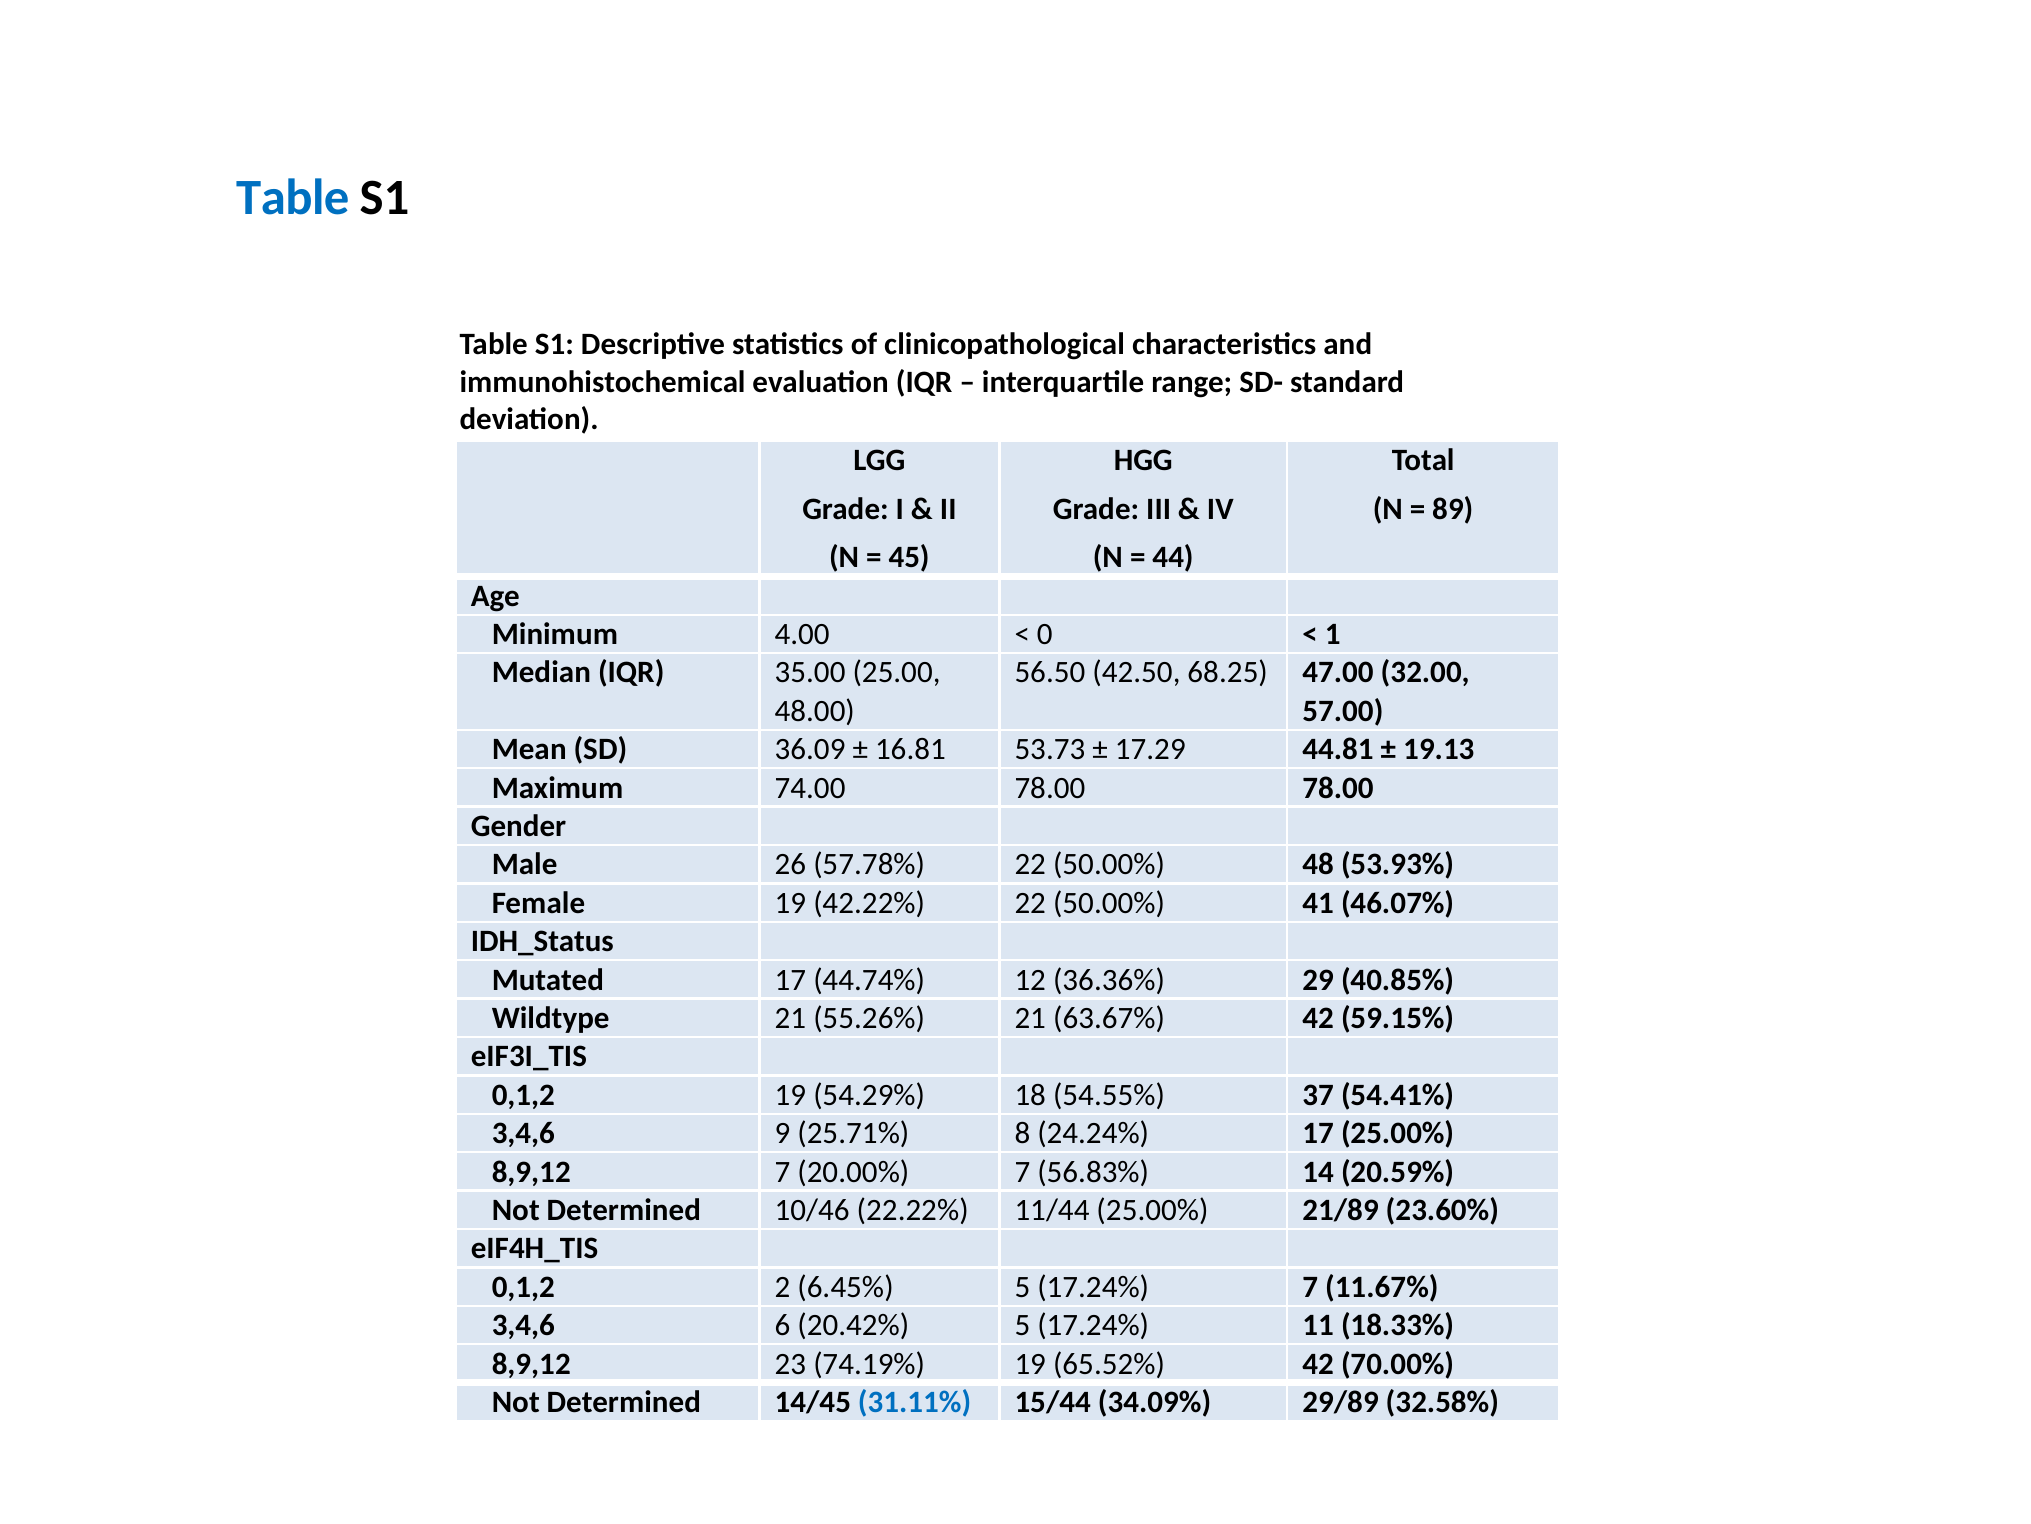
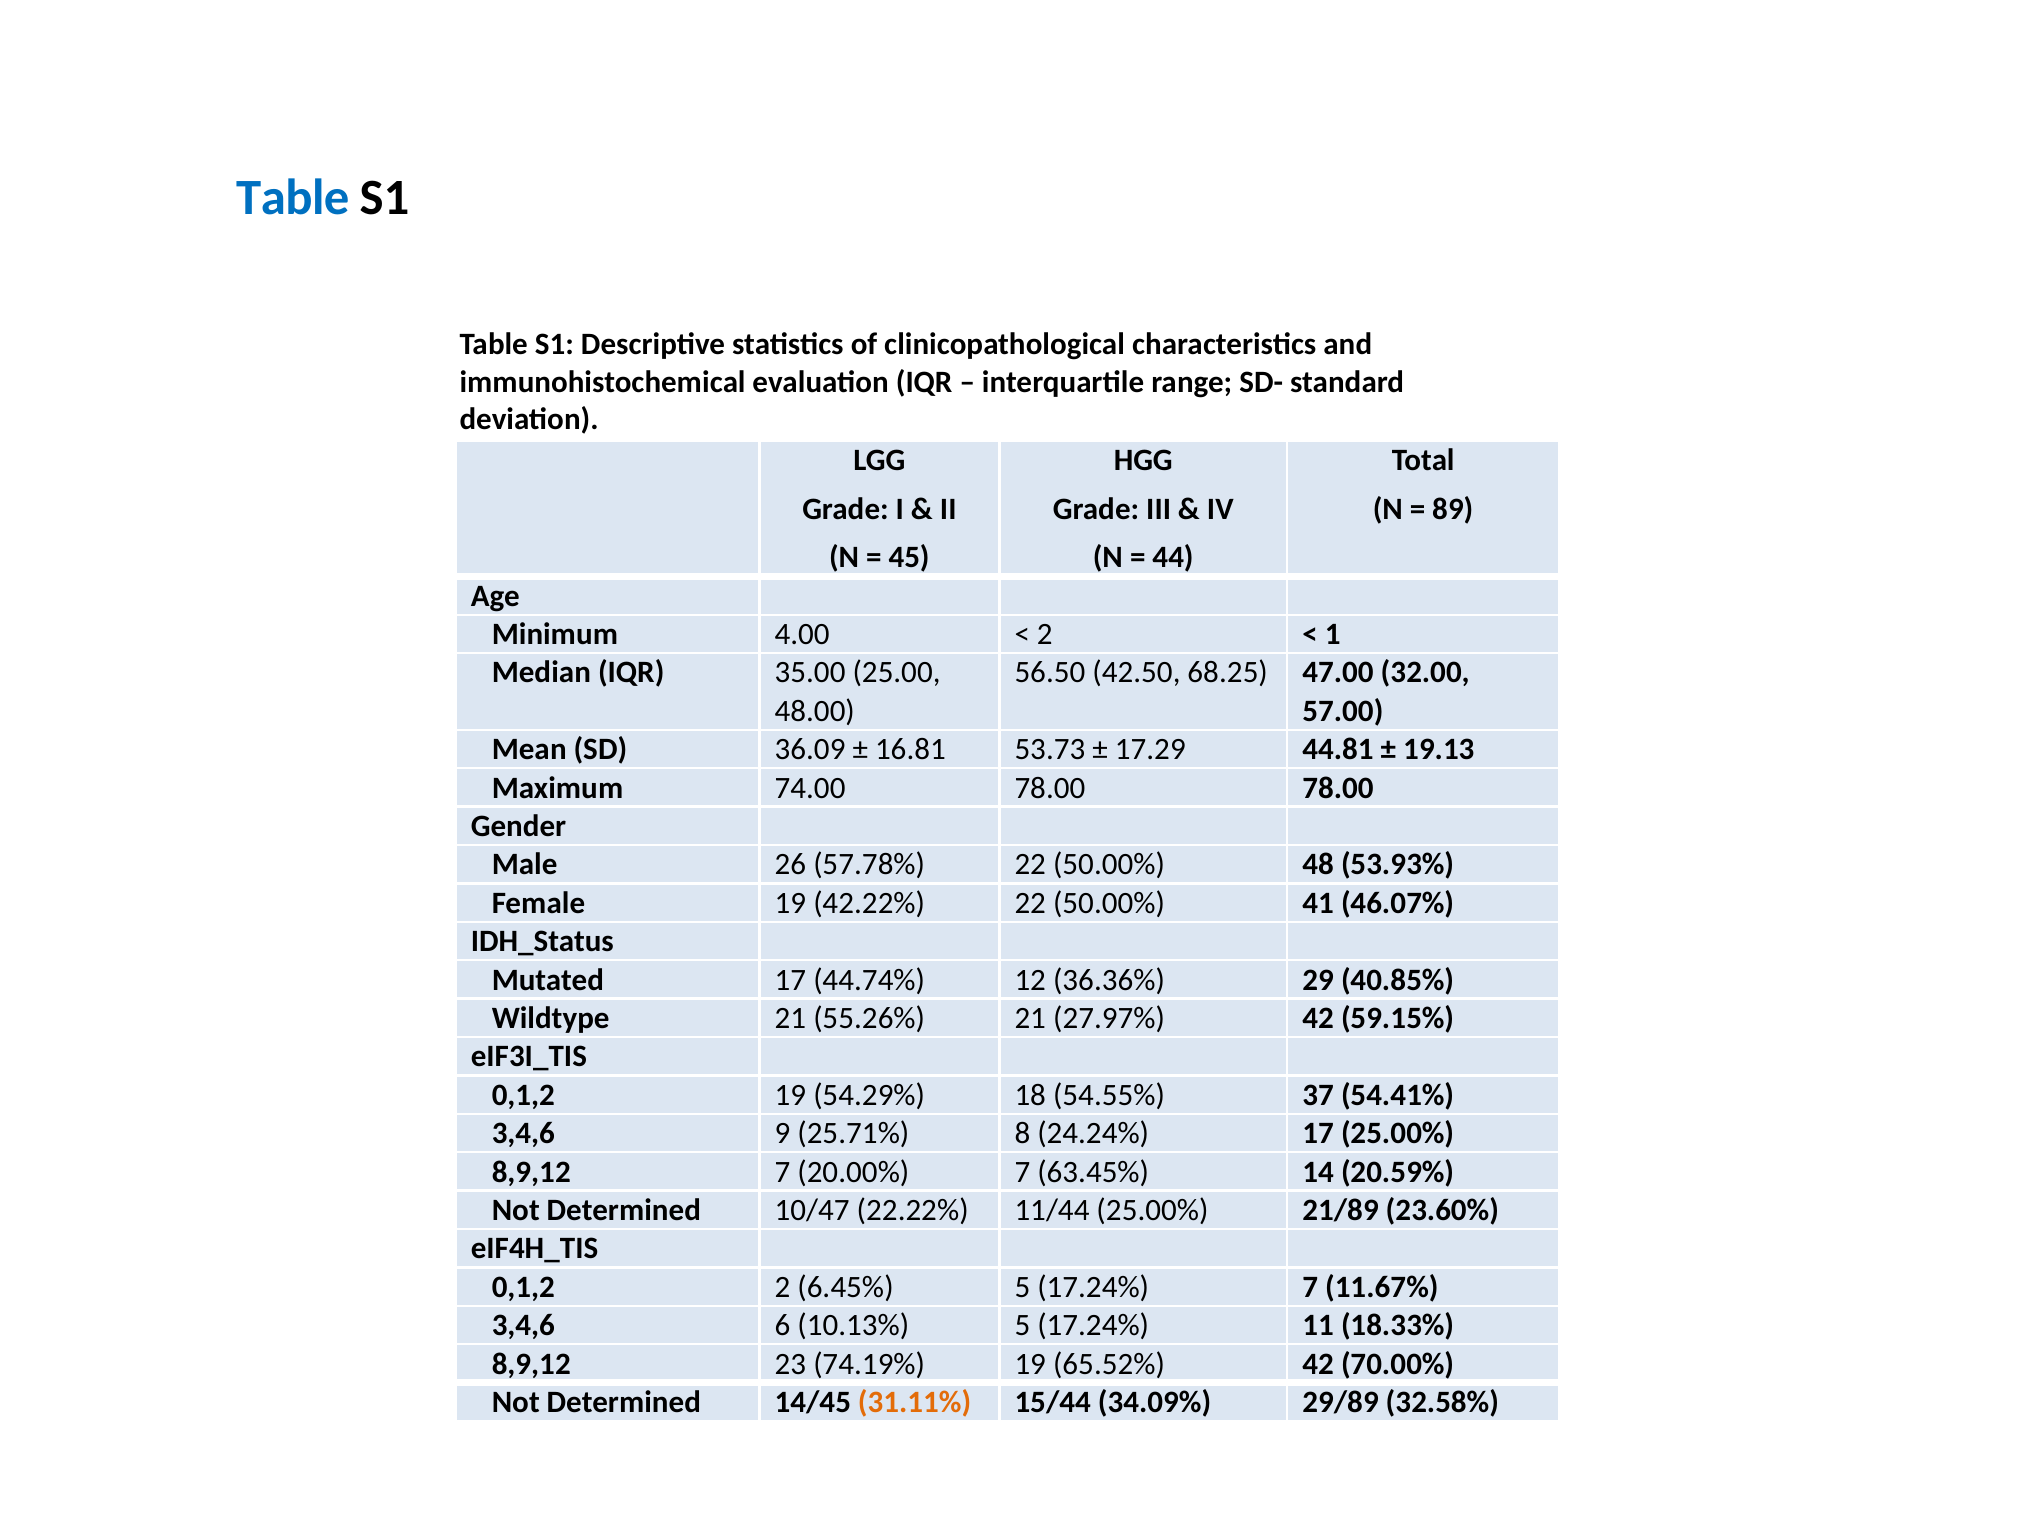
0: 0 -> 2 (1045, 634)
63.67%: 63.67% -> 27.97% (1109, 1018)
56.83%: 56.83% -> 63.45% (1093, 1171)
10/46: 10/46 -> 10/47 (812, 1210)
20.42%: 20.42% -> 10.13% (853, 1325)
31.11% colour: blue -> orange (915, 1402)
